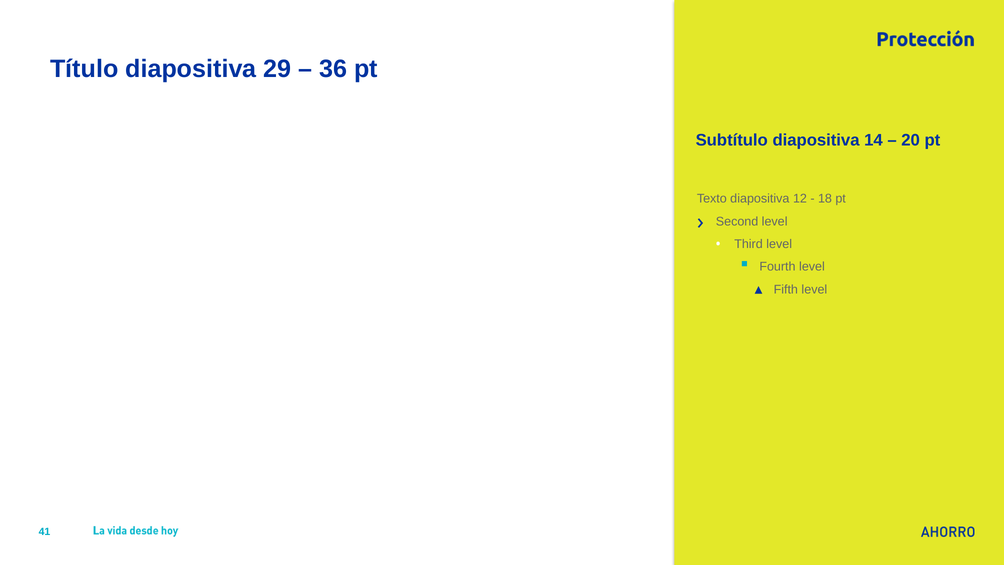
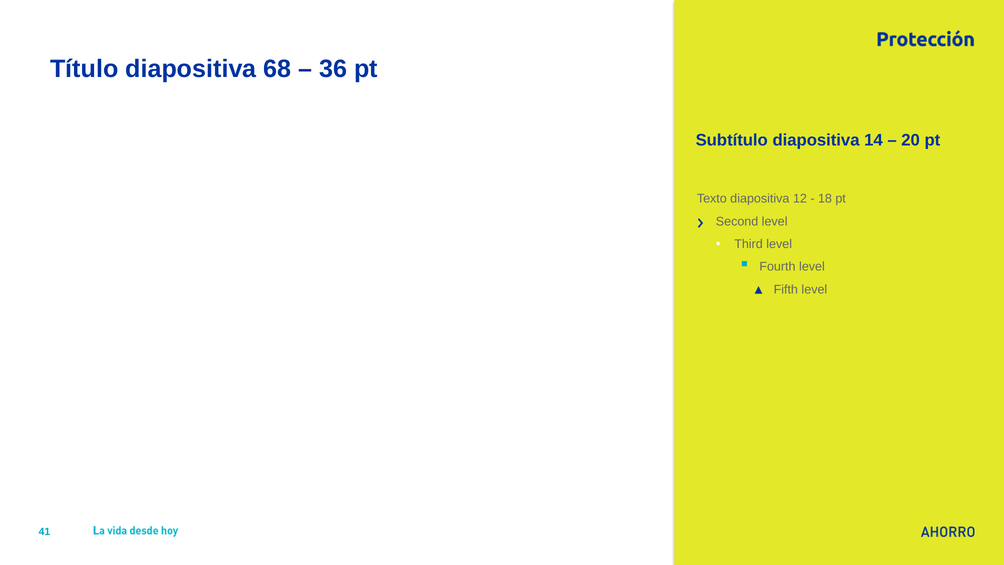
29: 29 -> 68 (277, 69)
